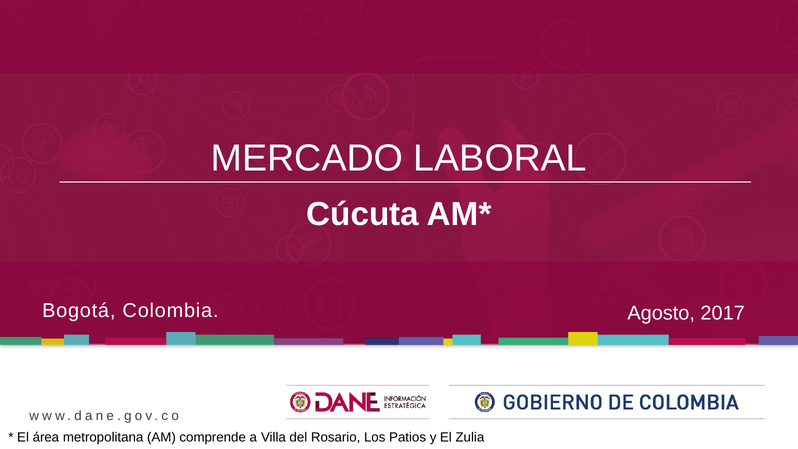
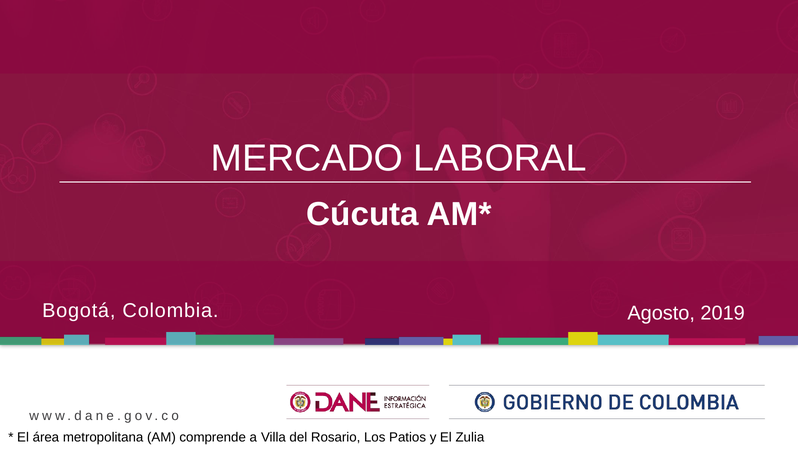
2017: 2017 -> 2019 (723, 313)
